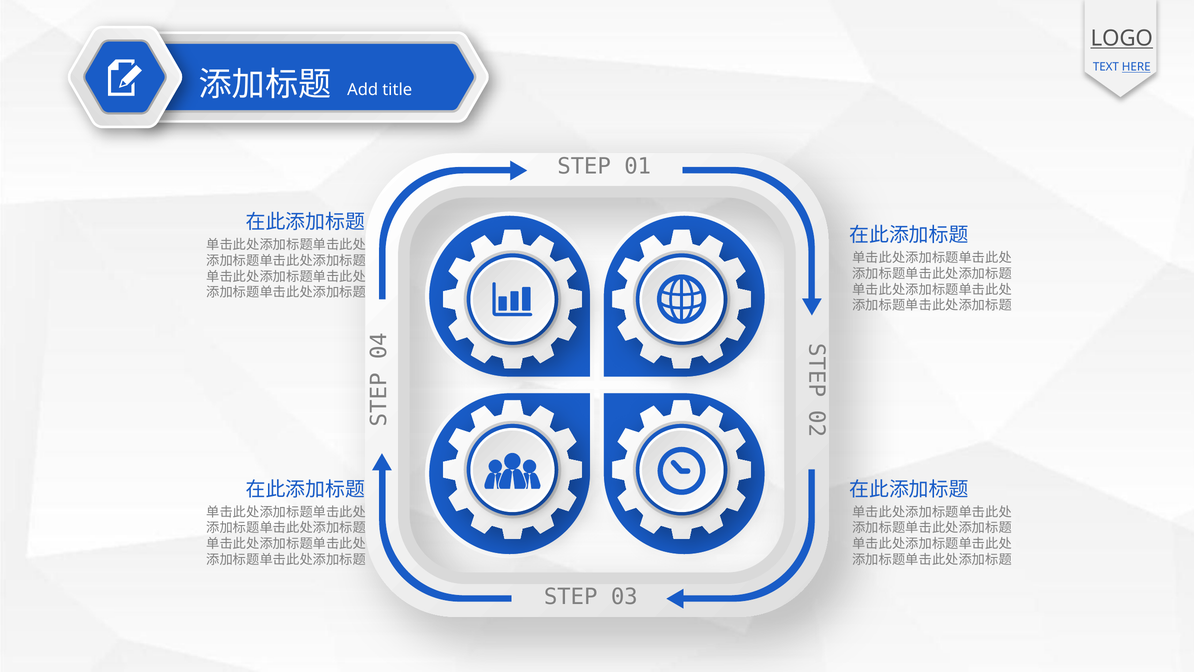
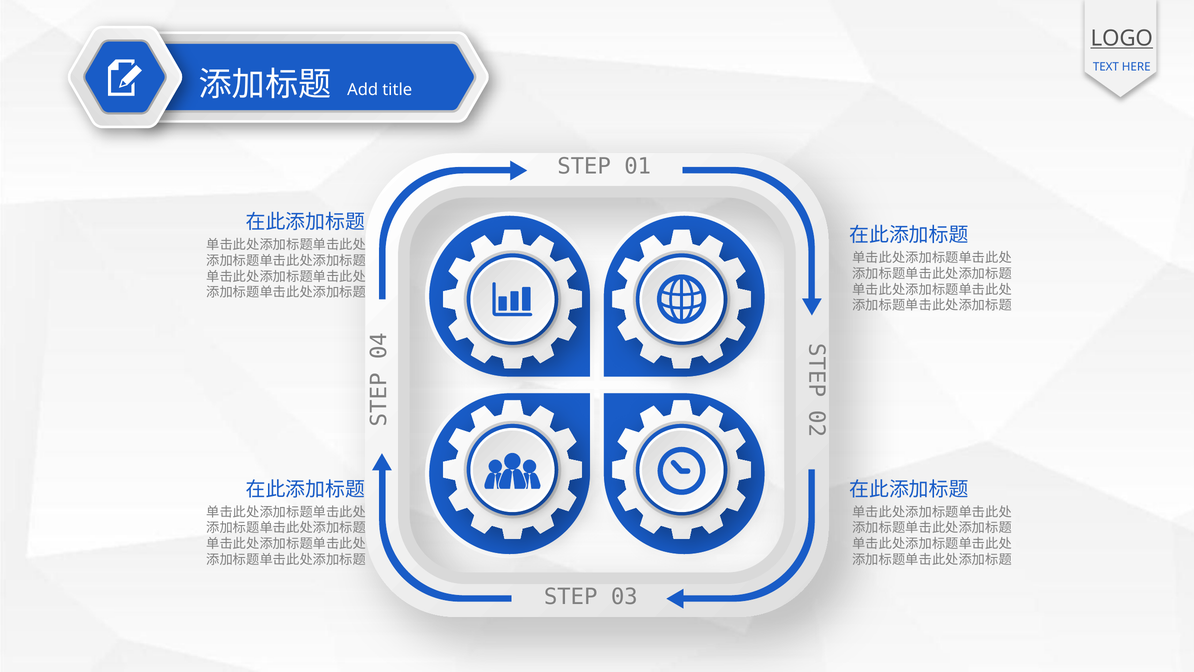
HERE underline: present -> none (1136, 67)
